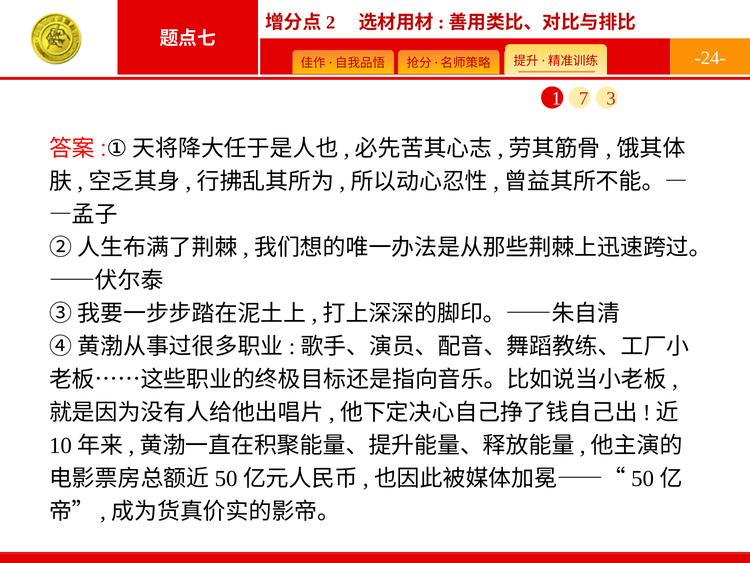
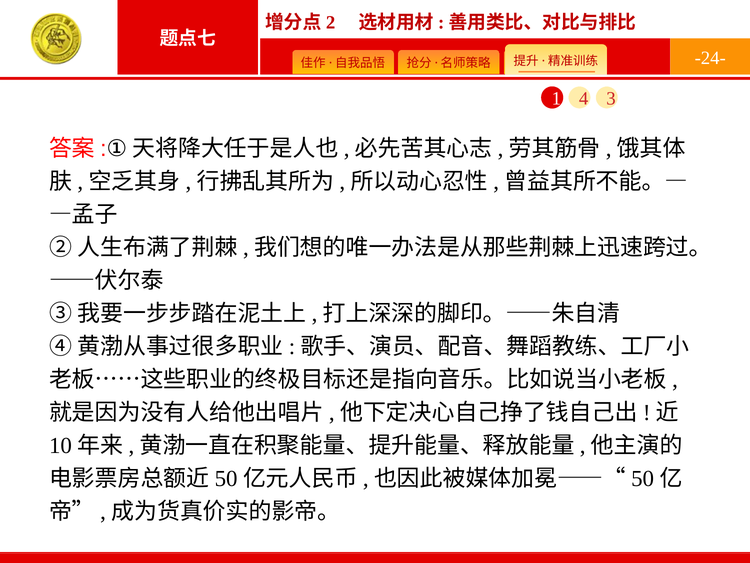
7: 7 -> 4 (584, 99)
